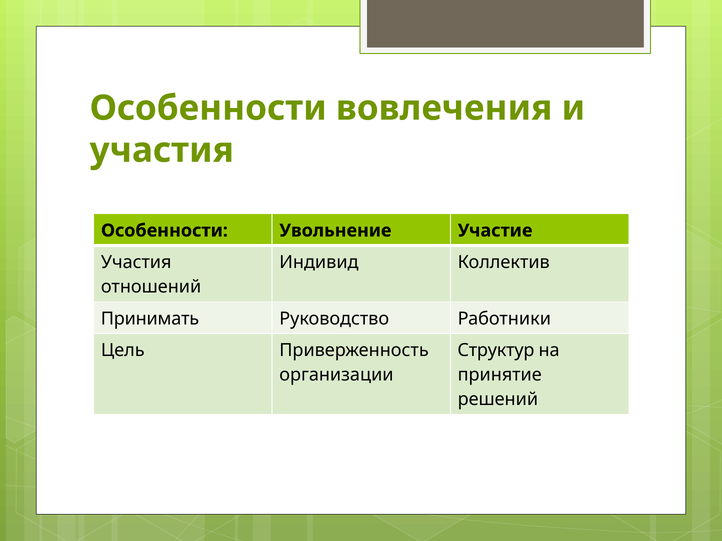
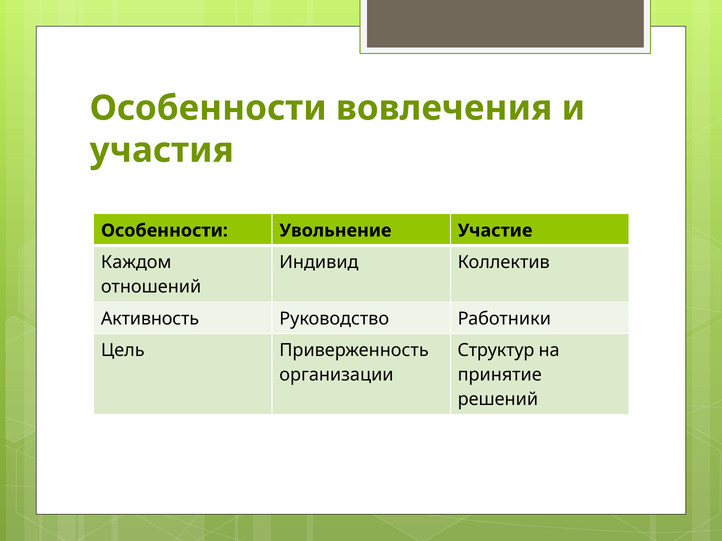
Участия: Участия -> Каждом (136, 263)
Принимать: Принимать -> Активность (150, 319)
